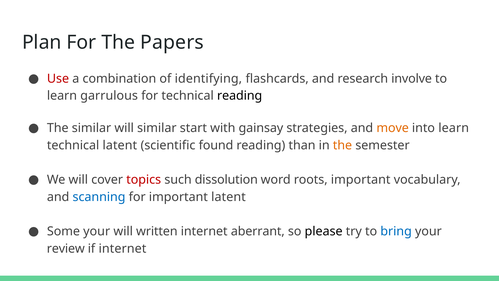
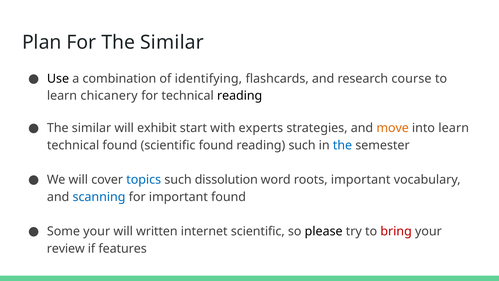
For The Papers: Papers -> Similar (172, 42)
Use colour: red -> black (58, 78)
involve: involve -> course (411, 78)
garrulous: garrulous -> chicanery (109, 96)
will similar: similar -> exhibit (157, 128)
gainsay: gainsay -> experts (261, 128)
technical latent: latent -> found (120, 145)
reading than: than -> such (302, 145)
the colour: orange -> blue (342, 145)
topics colour: red -> blue (144, 179)
important latent: latent -> found (229, 197)
internet aberrant: aberrant -> scientific (258, 231)
bring colour: blue -> red (396, 231)
if internet: internet -> features (123, 248)
